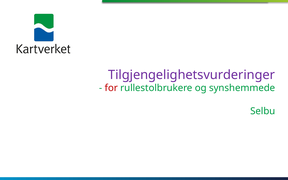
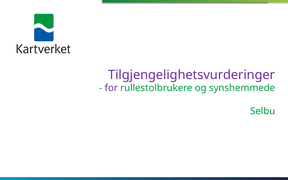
for colour: red -> purple (111, 88)
